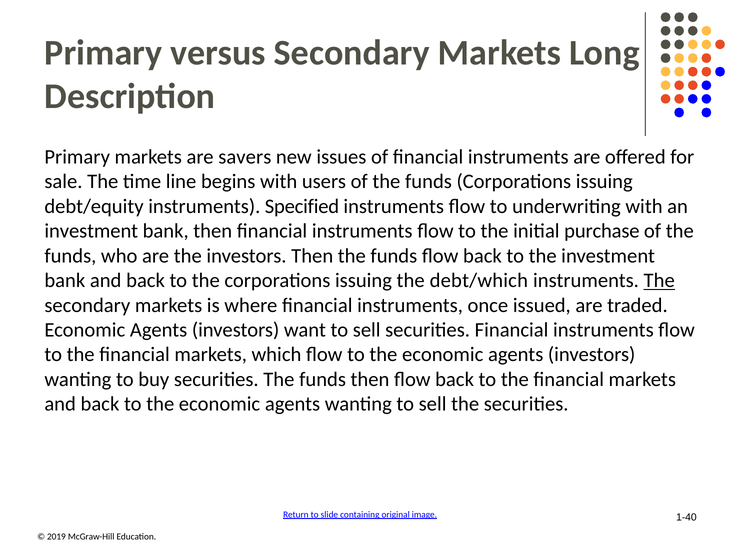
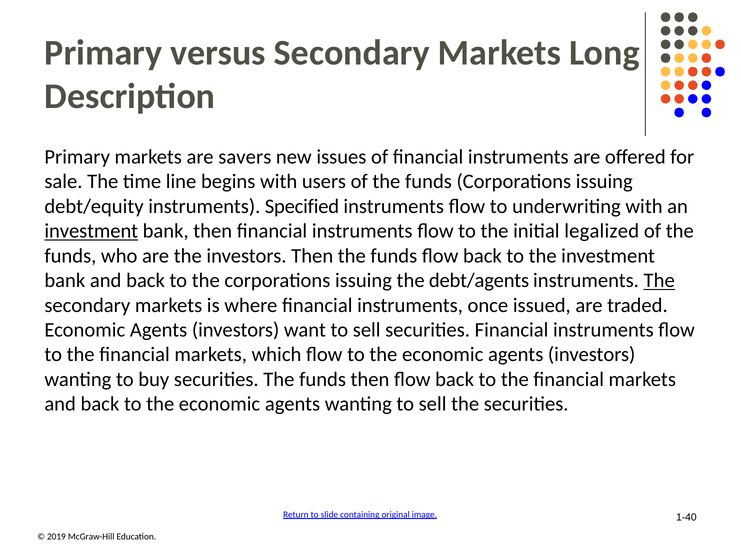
investment underline: none -> present (91, 231)
purchase: purchase -> legalized (602, 231)
debt/which: debt/which -> debt/agents (479, 280)
